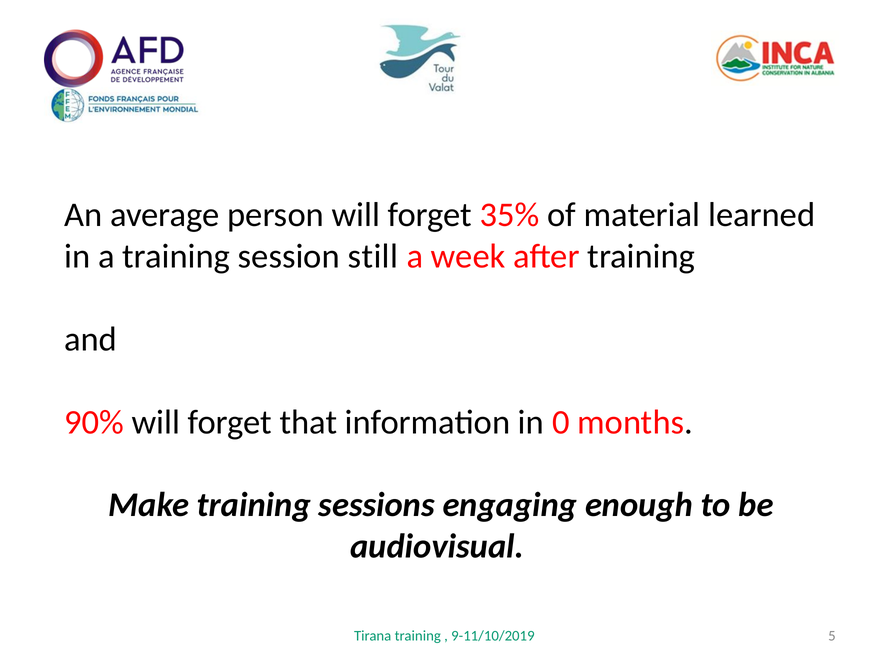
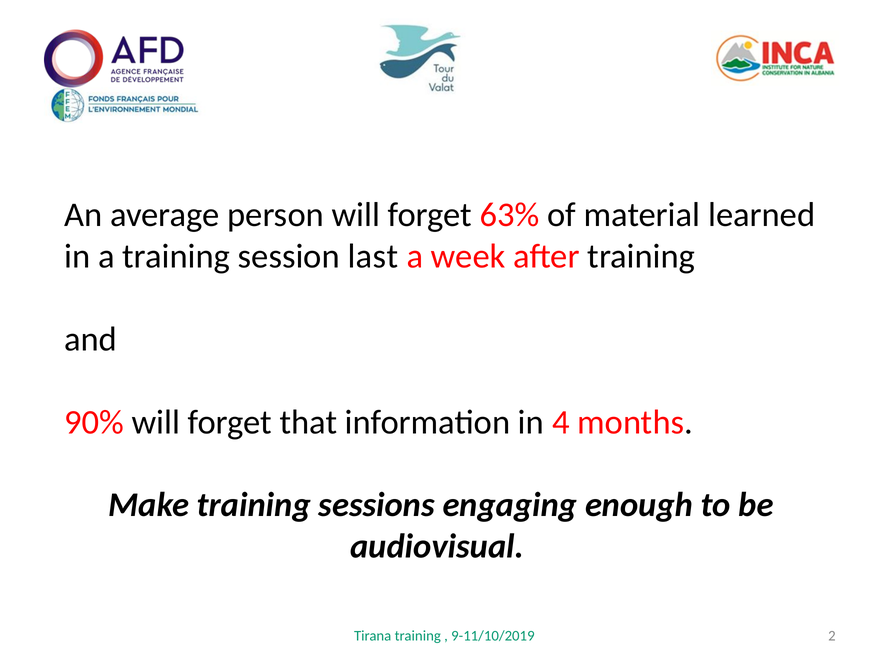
35%: 35% -> 63% (510, 215)
still: still -> last (373, 257)
0: 0 -> 4 (561, 423)
5: 5 -> 2 (832, 637)
